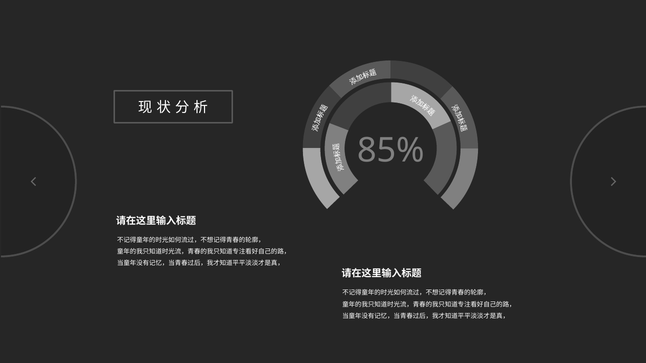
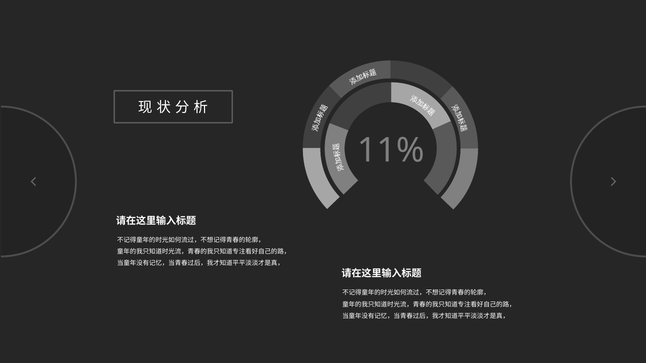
85%: 85% -> 11% (391, 151)
